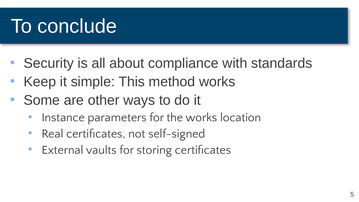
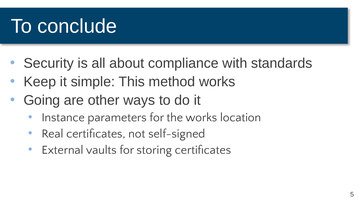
Some: Some -> Going (42, 100)
